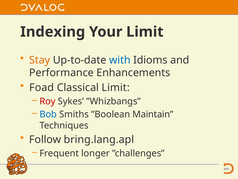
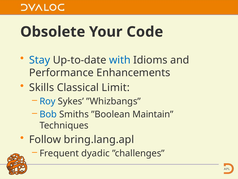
Indexing: Indexing -> Obsolete (53, 32)
Your Limit: Limit -> Code (145, 32)
Stay colour: orange -> blue (40, 60)
Foad: Foad -> Skills (42, 87)
Roy colour: red -> blue (48, 101)
longer: longer -> dyadic (96, 153)
